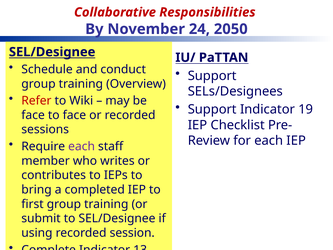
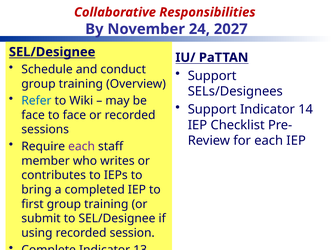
2050: 2050 -> 2027 (231, 29)
Refer colour: red -> blue (36, 101)
19: 19 -> 14 (306, 109)
